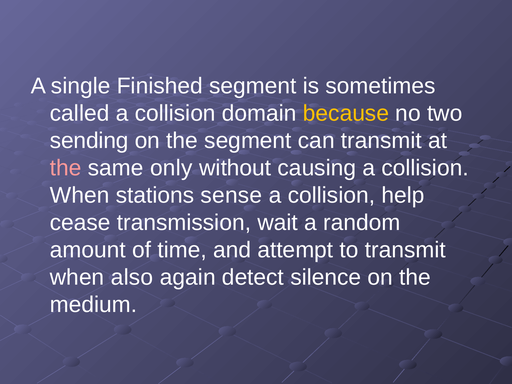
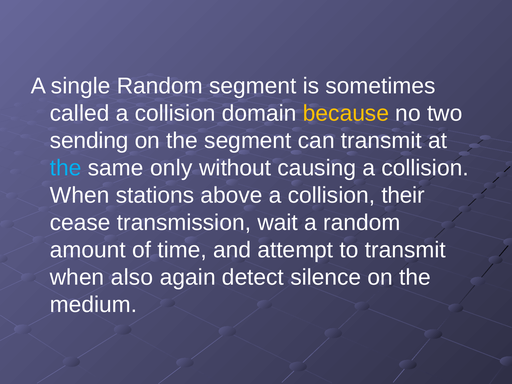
single Finished: Finished -> Random (160, 86)
the colour: pink -> light blue (66, 168)
sense: sense -> above (231, 195)
help: help -> their (403, 195)
